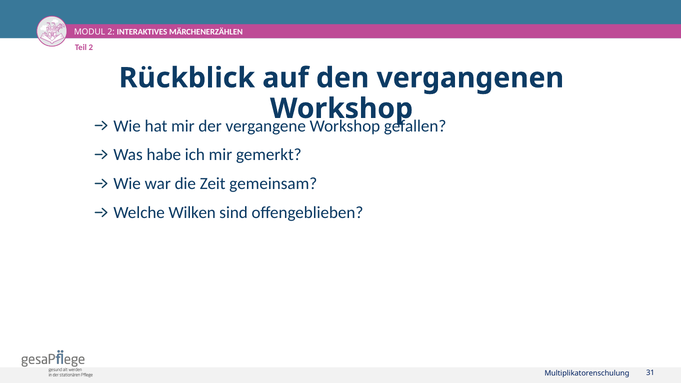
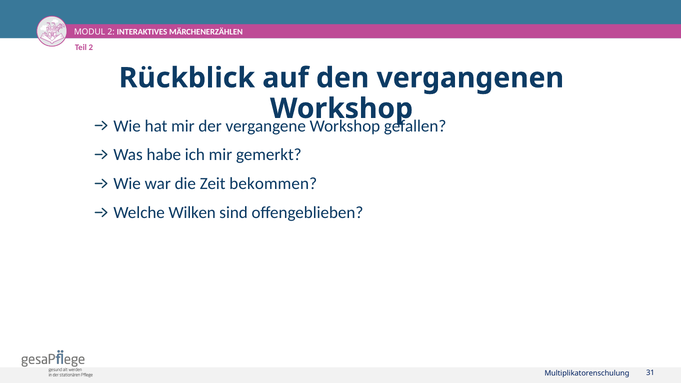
gemeinsam: gemeinsam -> bekommen (273, 184)
